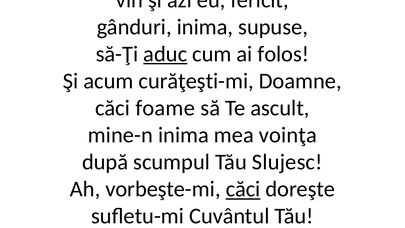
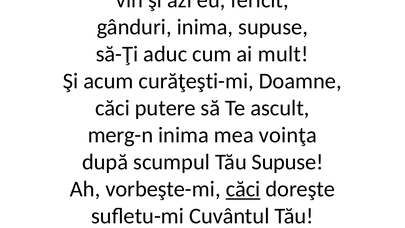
aduc underline: present -> none (165, 54)
folos: folos -> mult (283, 54)
foame: foame -> putere (165, 108)
mine-n: mine-n -> merg-n (120, 135)
Tău Slujesc: Slujesc -> Supuse (287, 162)
